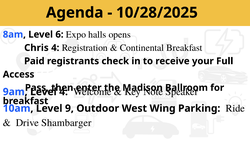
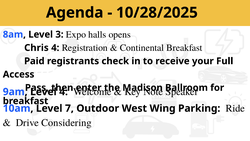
6: 6 -> 3 (59, 34)
9: 9 -> 7 (69, 108)
Shambarger: Shambarger -> Considering (66, 122)
